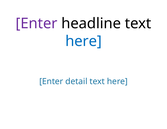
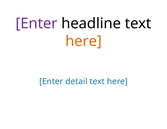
here colour: blue -> orange (84, 41)
